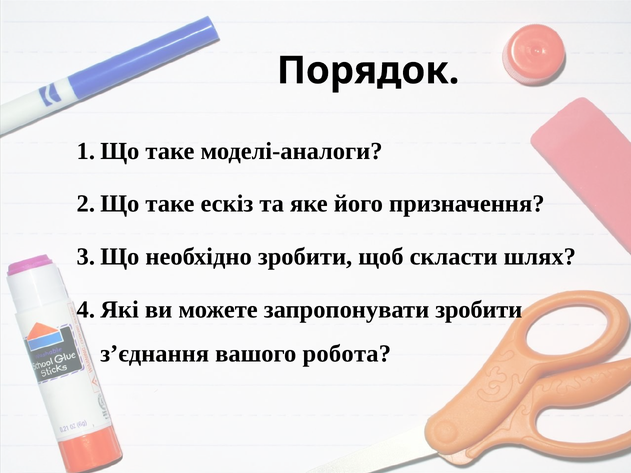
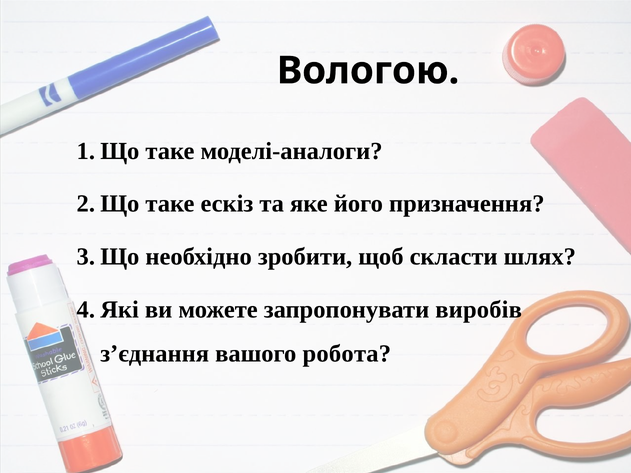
Порядок: Порядок -> Вологою (368, 71)
запропонувати зробити: зробити -> виробів (479, 310)
